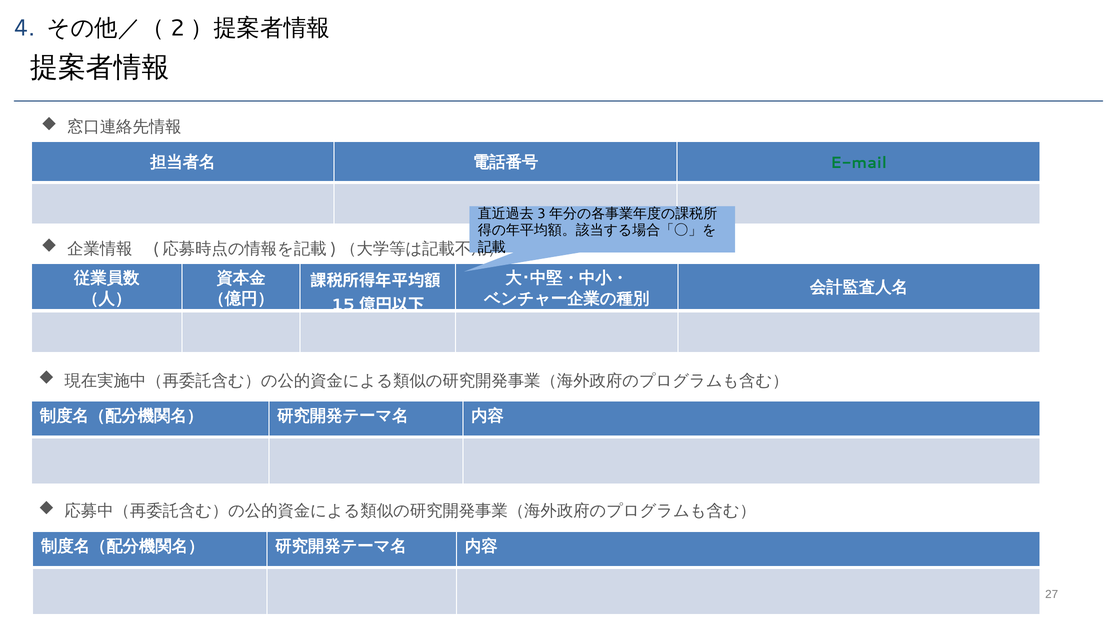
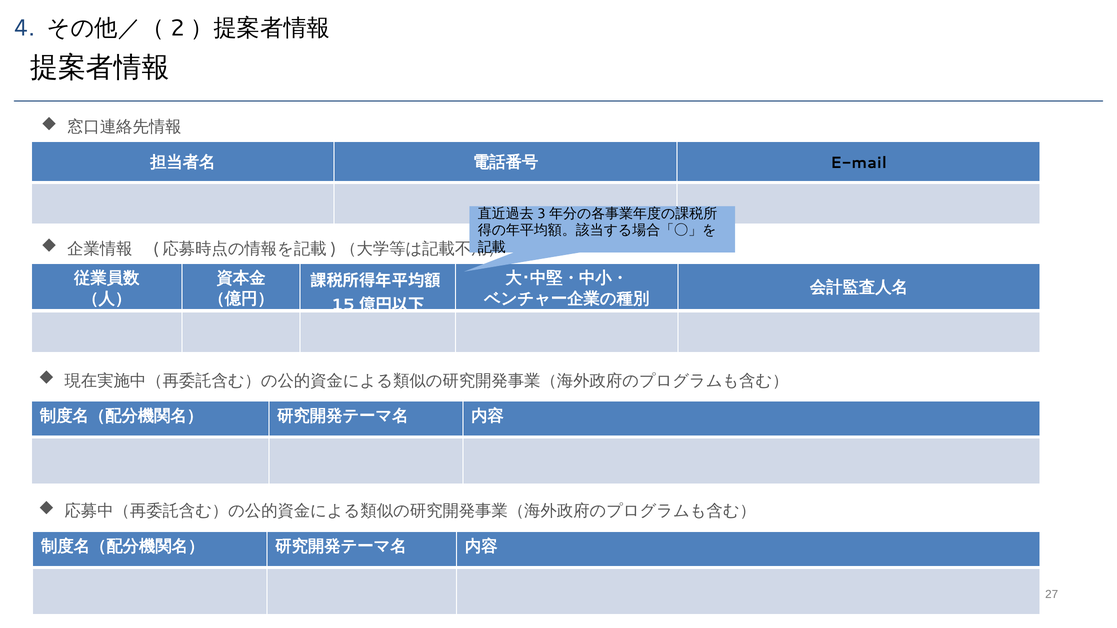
E-mail colour: green -> black (859, 163)
